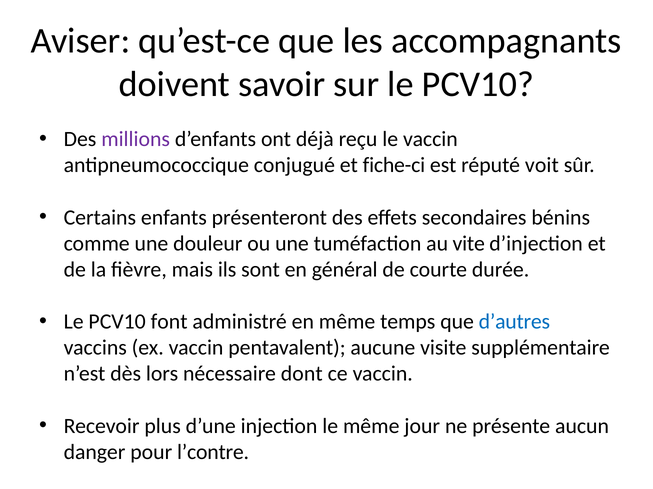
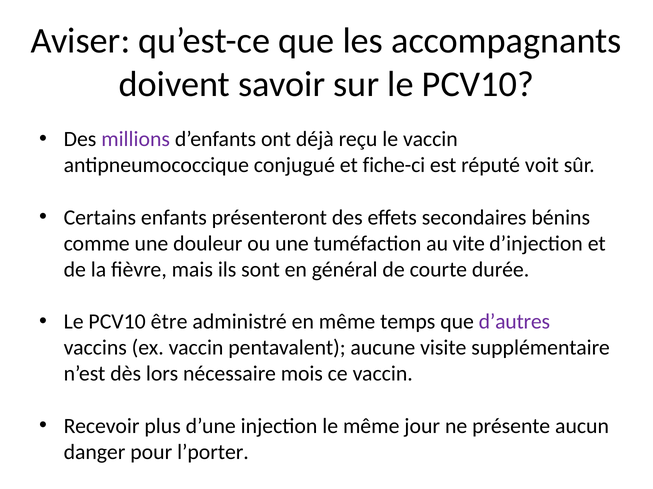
font: font -> être (169, 322)
d’autres colour: blue -> purple (514, 322)
dont: dont -> mois (302, 374)
l’contre: l’contre -> l’porter (213, 453)
